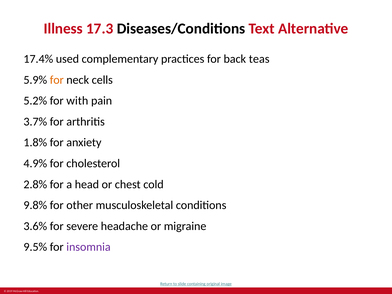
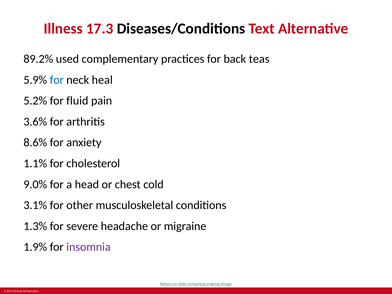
17.4%: 17.4% -> 89.2% (38, 59)
for colour: orange -> blue (57, 80)
cells: cells -> heal (102, 80)
with: with -> fluid (77, 101)
3.7%: 3.7% -> 3.6% (35, 122)
1.8%: 1.8% -> 8.6% (35, 143)
4.9%: 4.9% -> 1.1% (35, 163)
2.8%: 2.8% -> 9.0% (35, 184)
9.8%: 9.8% -> 3.1% (35, 205)
3.6%: 3.6% -> 1.3% (35, 226)
9.5%: 9.5% -> 1.9% (35, 247)
